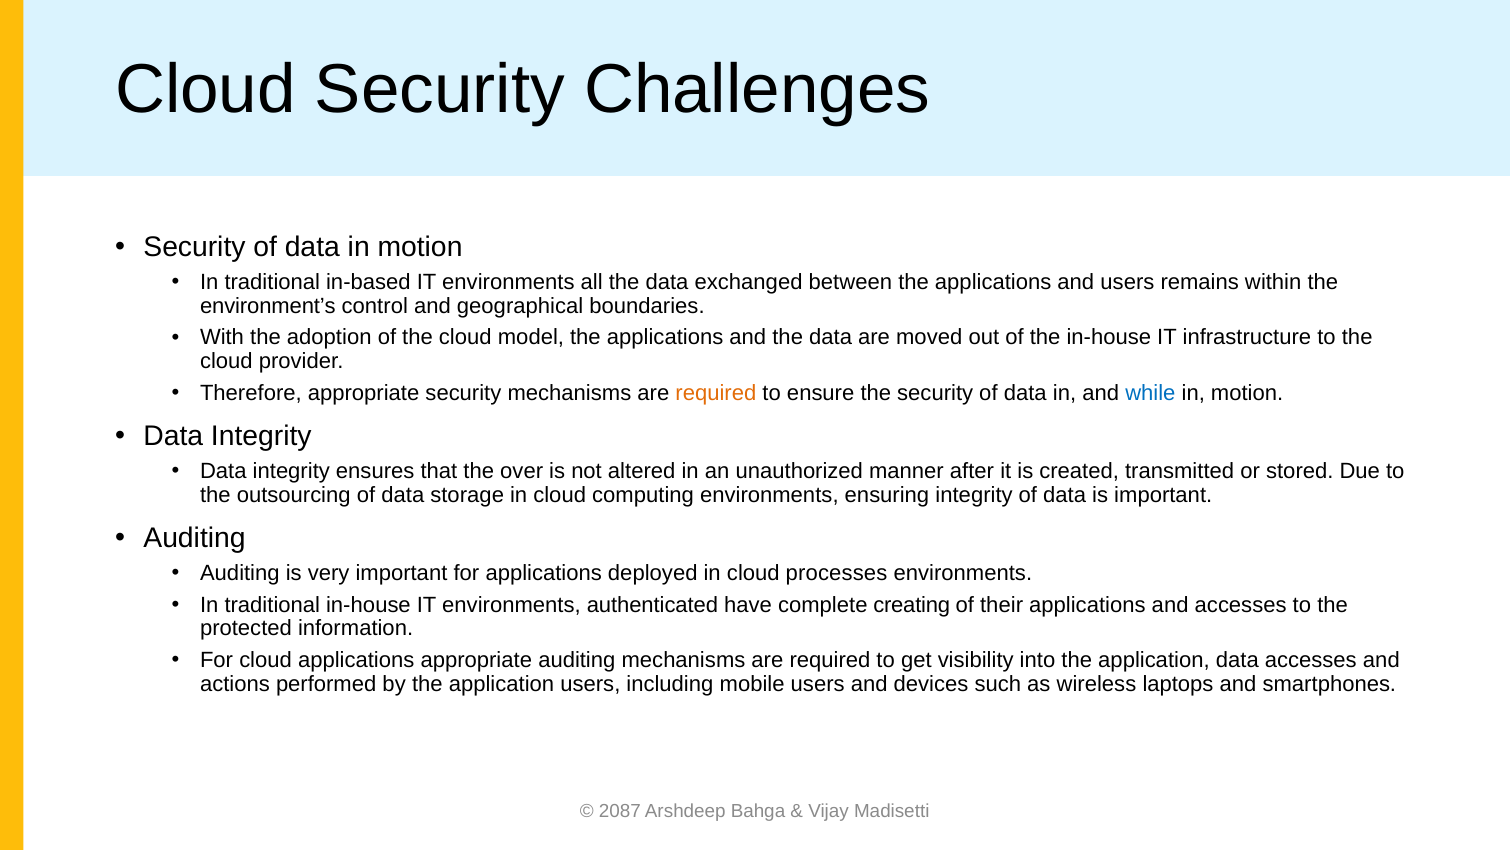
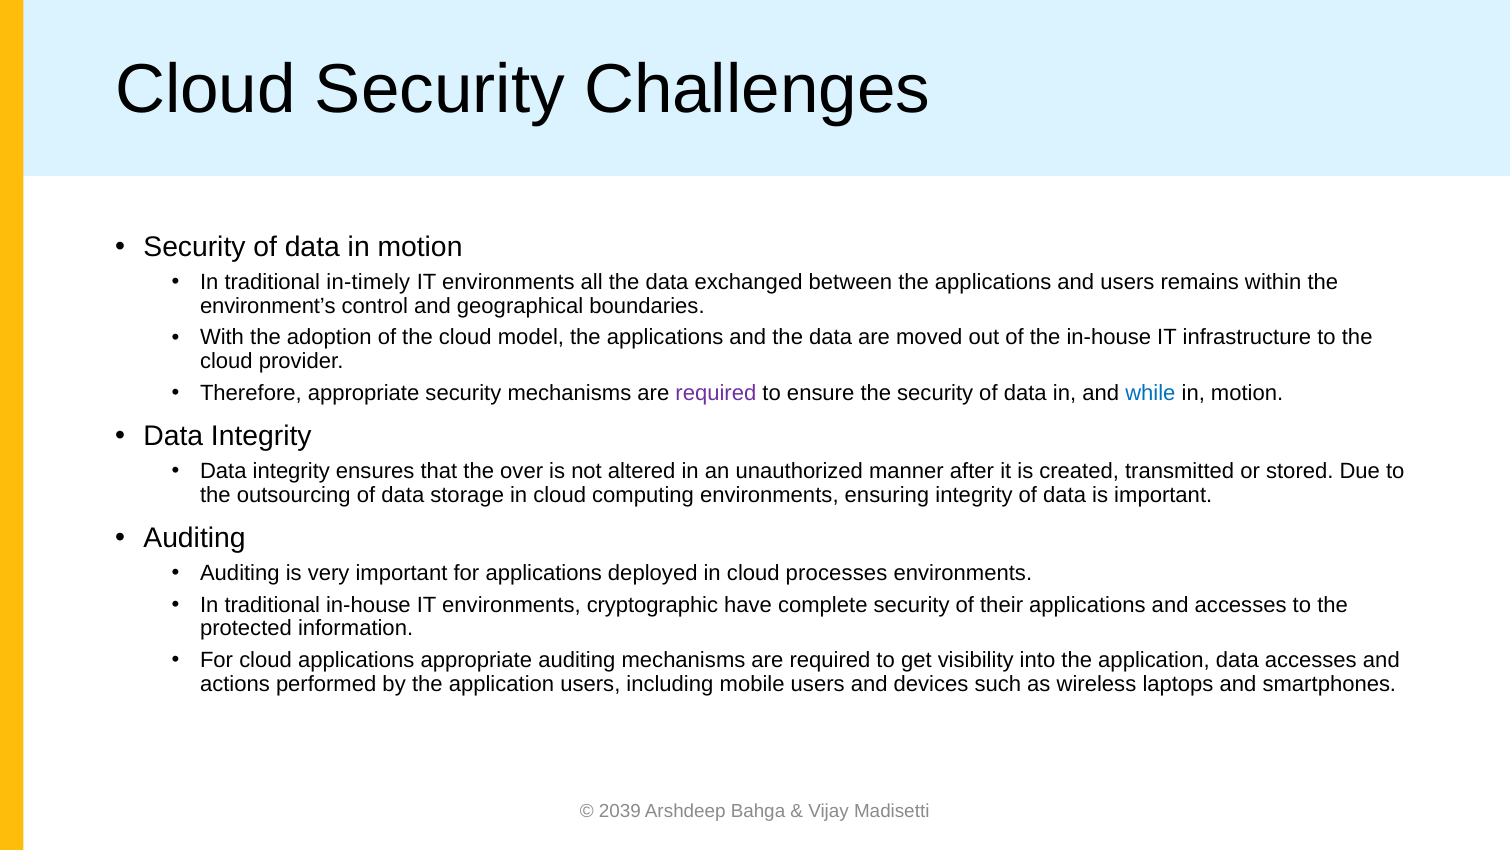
in-based: in-based -> in-timely (368, 282)
required colour: orange -> purple (716, 393)
authenticated: authenticated -> cryptographic (652, 604)
complete creating: creating -> security (912, 604)
2087: 2087 -> 2039 (620, 811)
